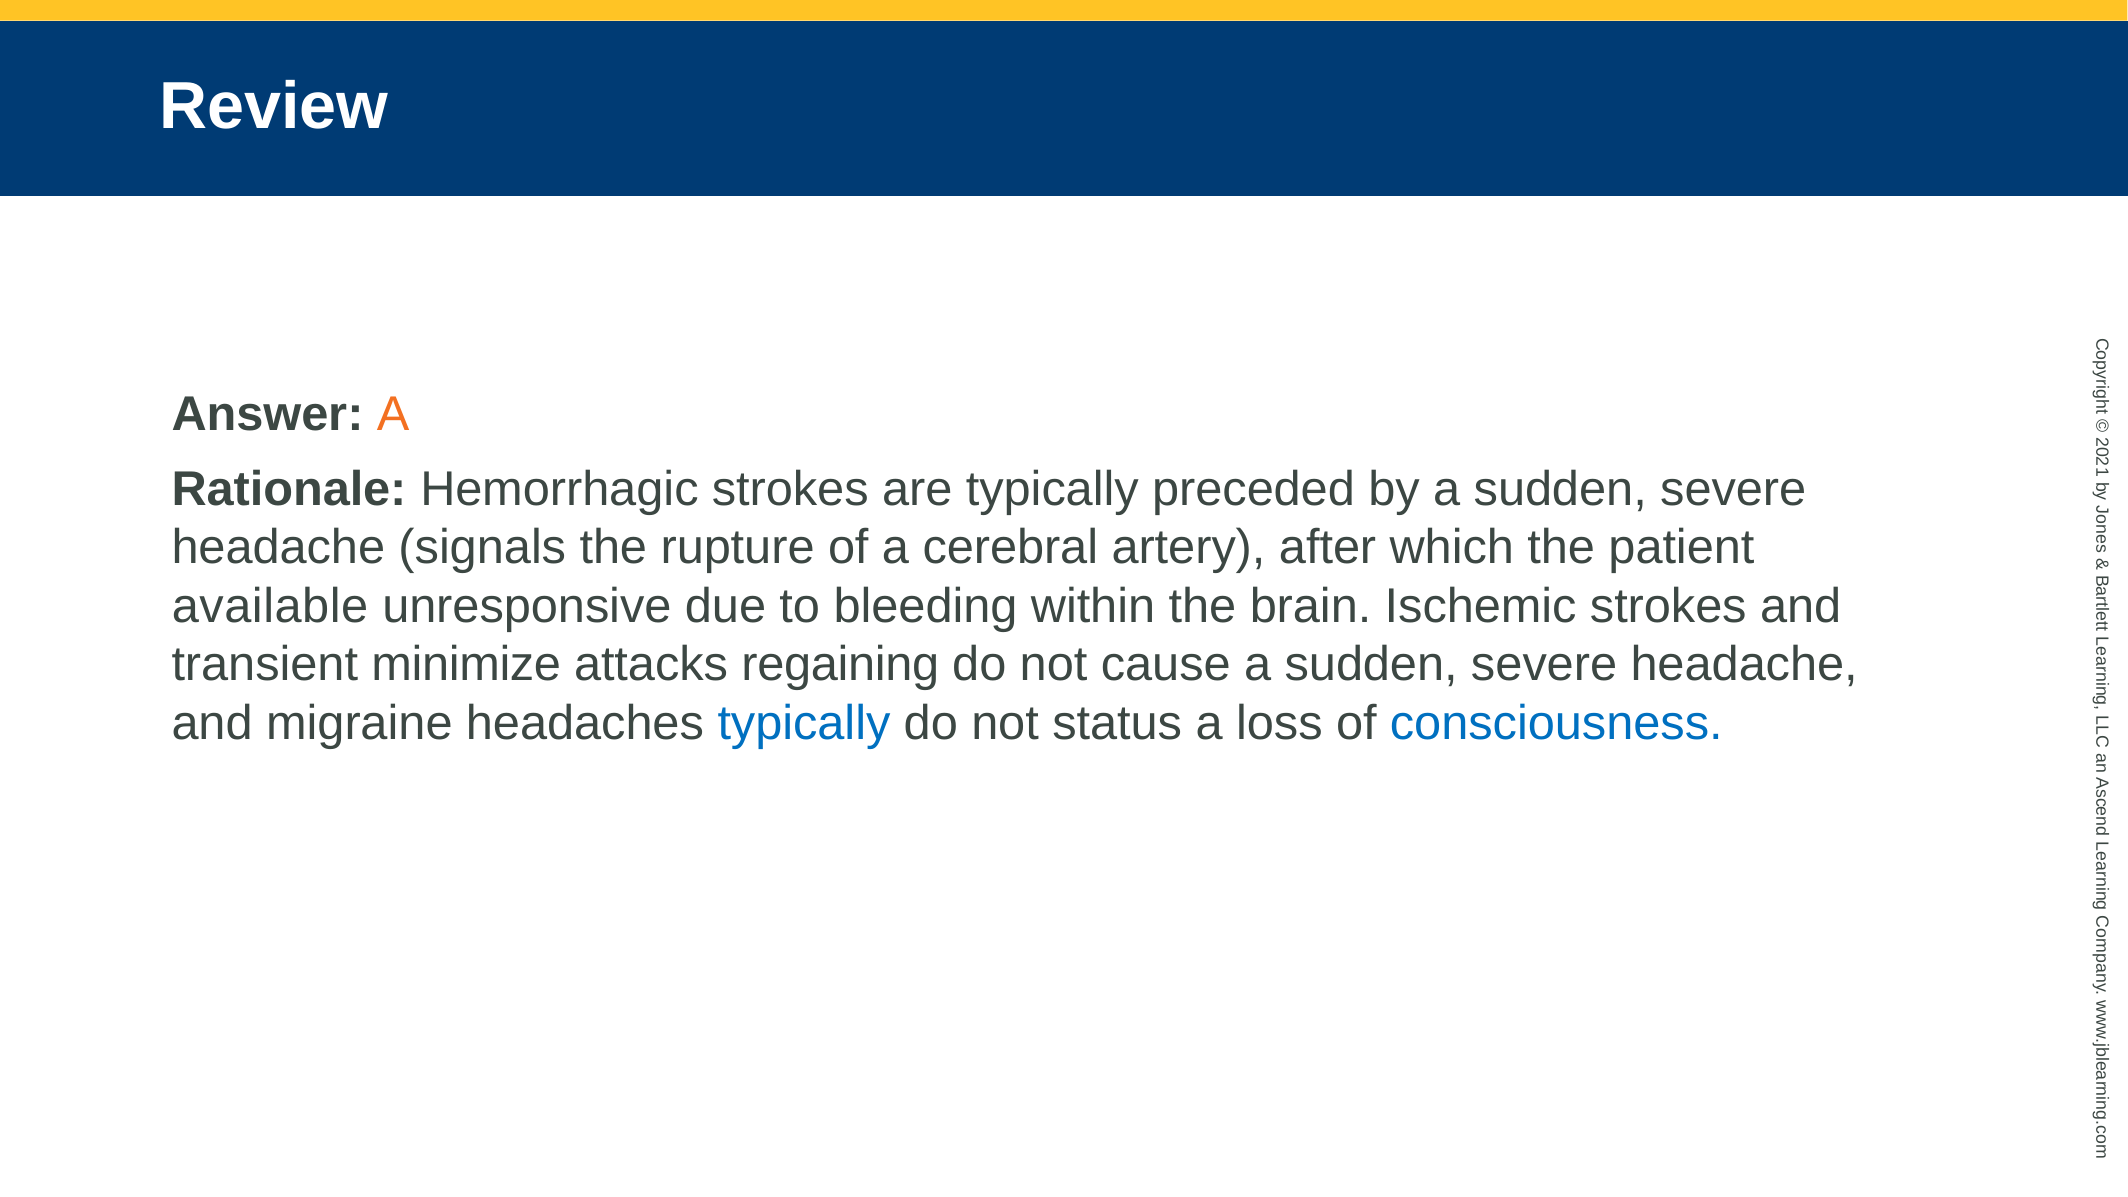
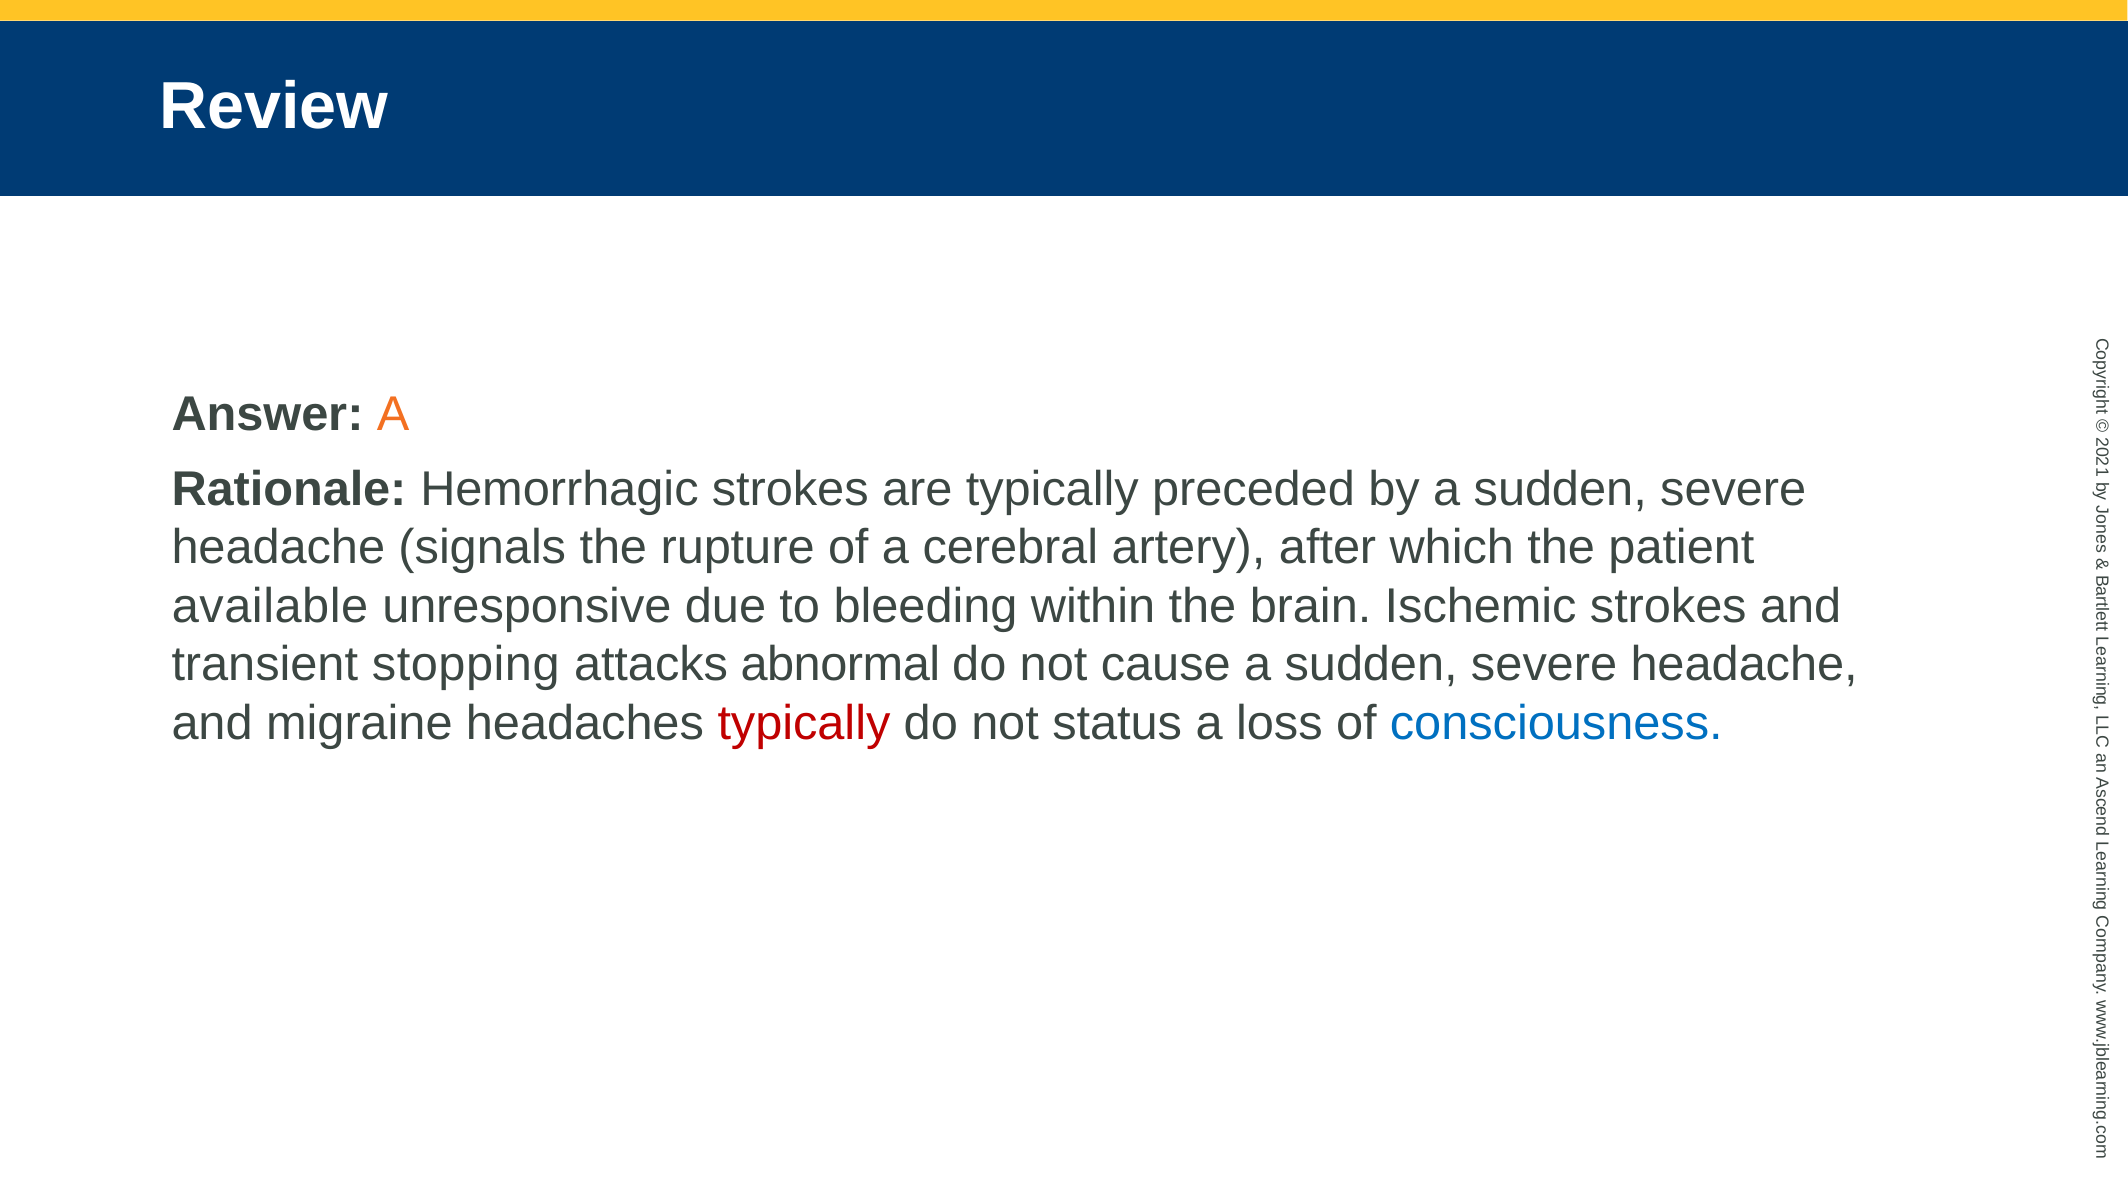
minimize: minimize -> stopping (466, 665)
regaining: regaining -> abnormal (840, 665)
typically colour: blue -> red (804, 723)
